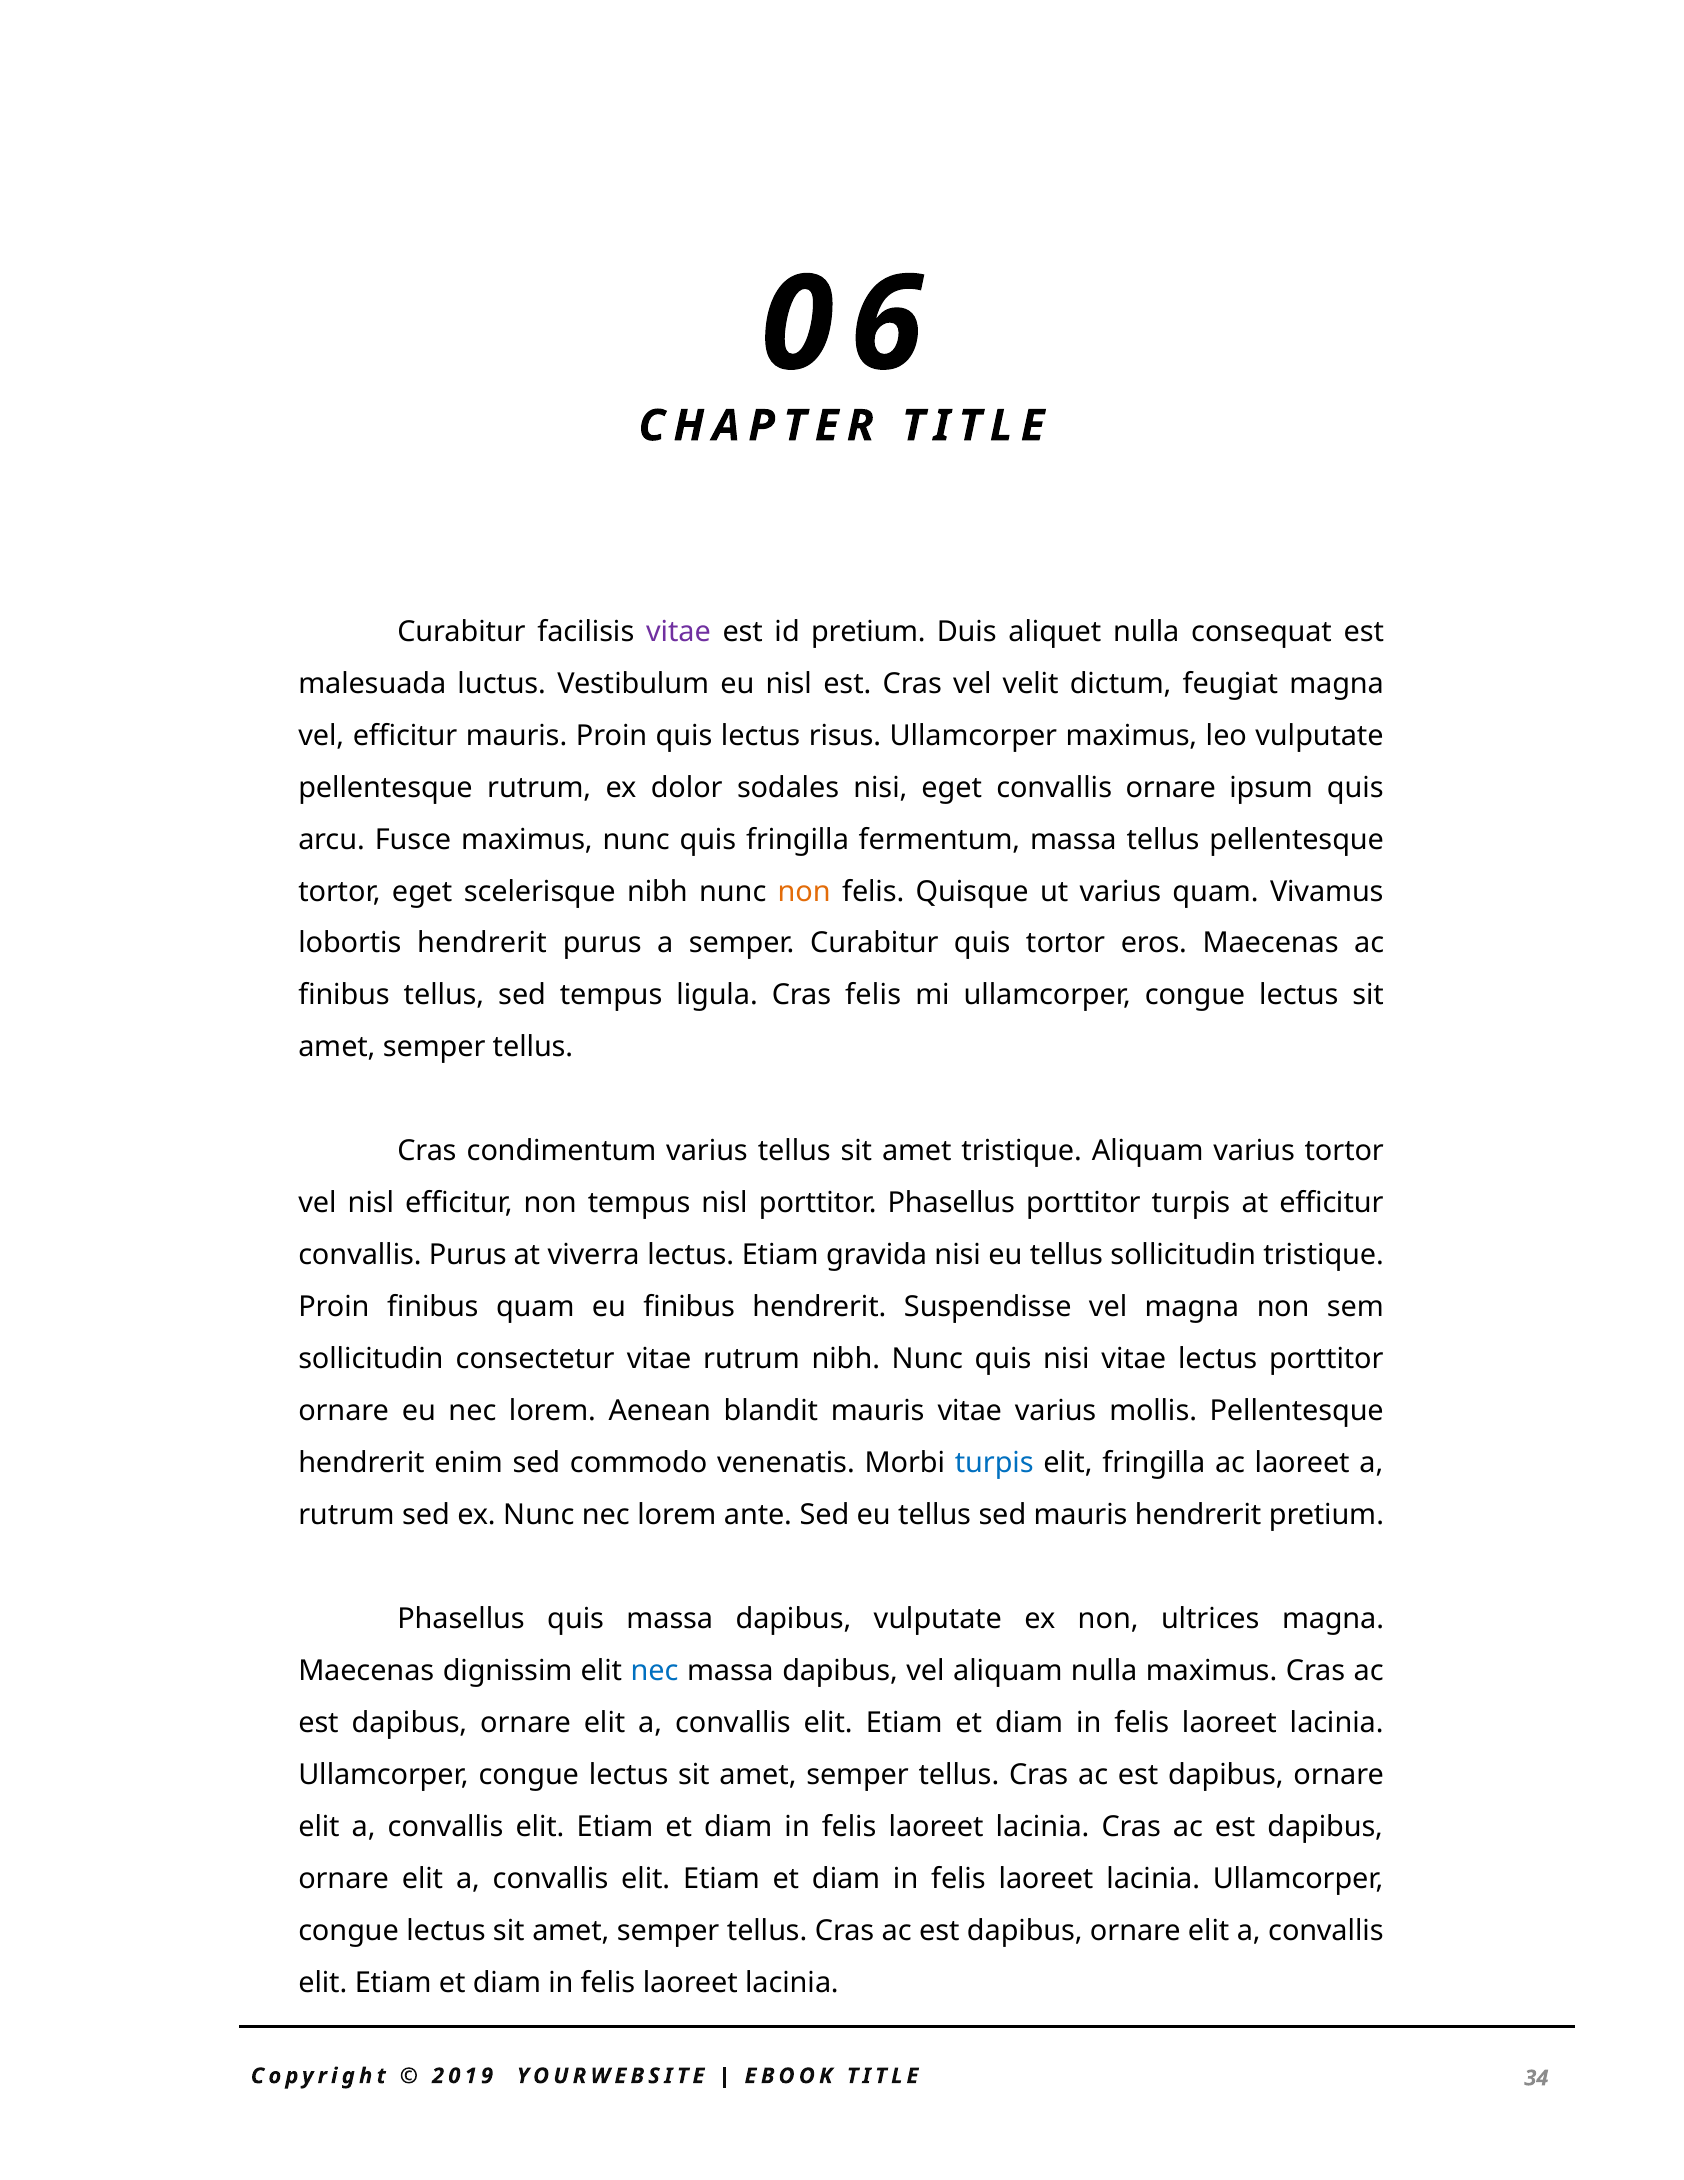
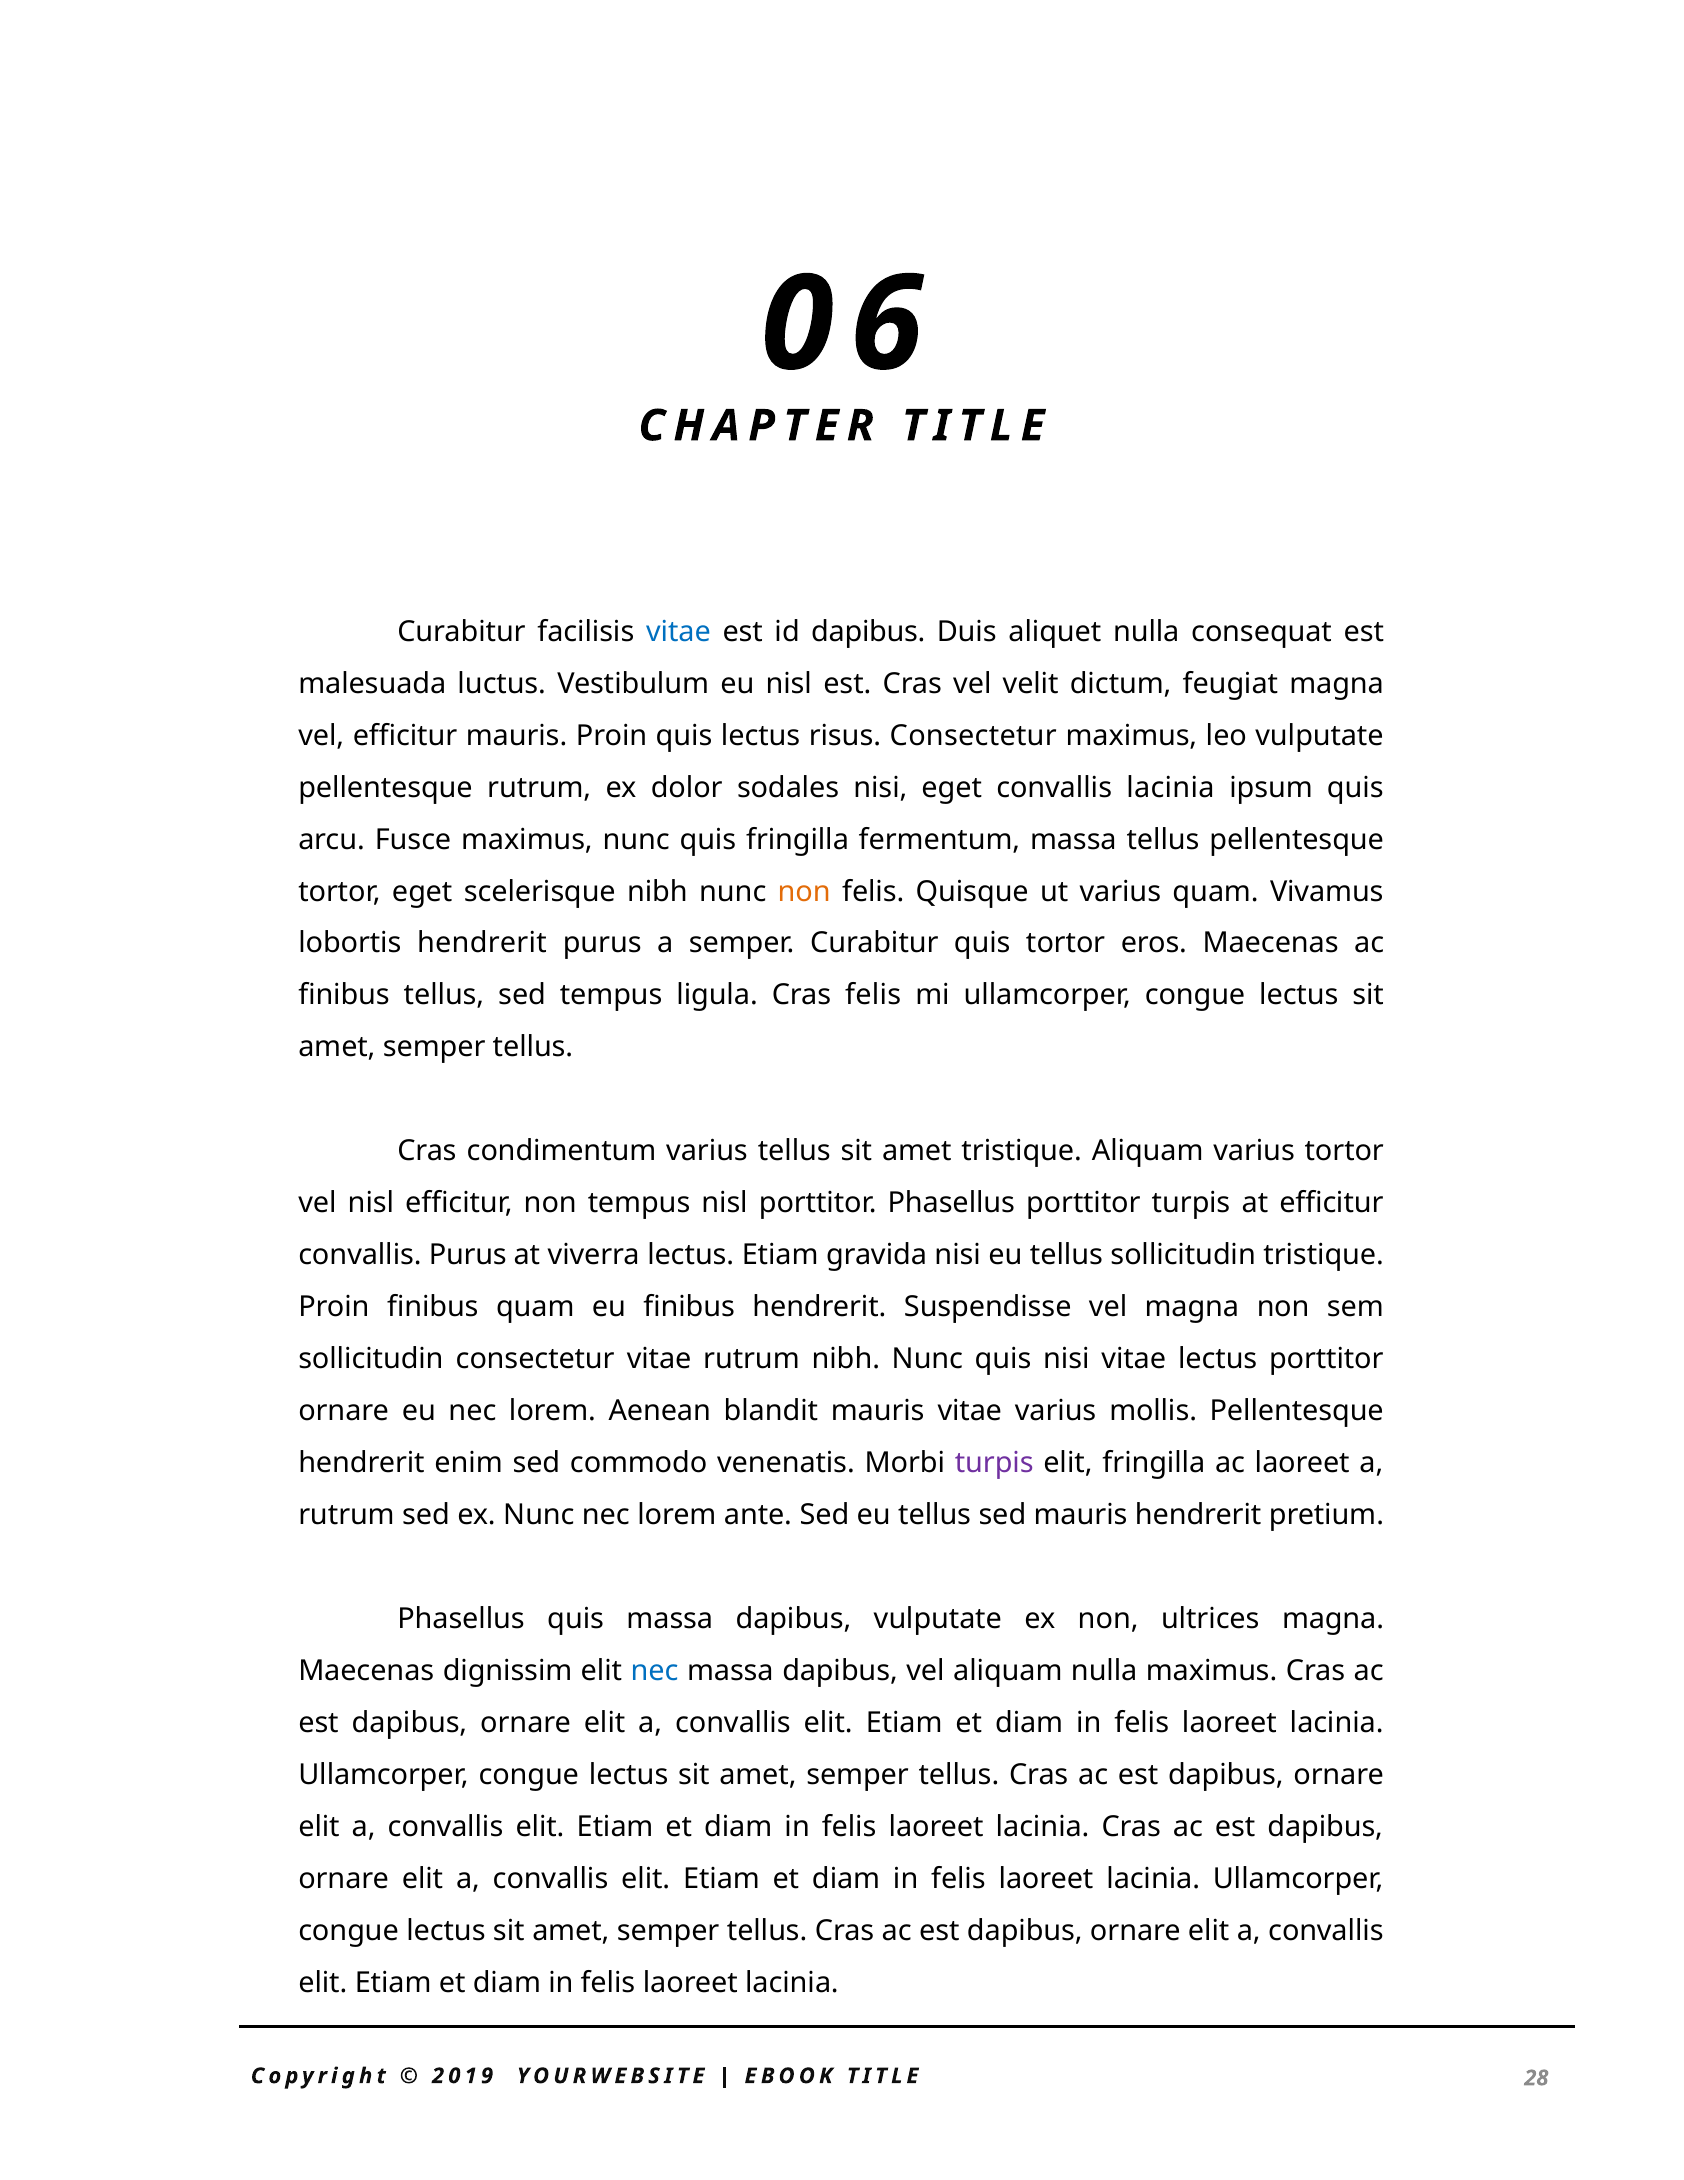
vitae colour: purple -> blue (678, 631)
id pretium: pretium -> dapibus (868, 631)
risus Ullamcorper: Ullamcorper -> Consectetur (973, 735)
convallis ornare: ornare -> lacinia (1170, 787)
turpis colour: blue -> purple (994, 1463)
34: 34 -> 28 (1536, 2077)
